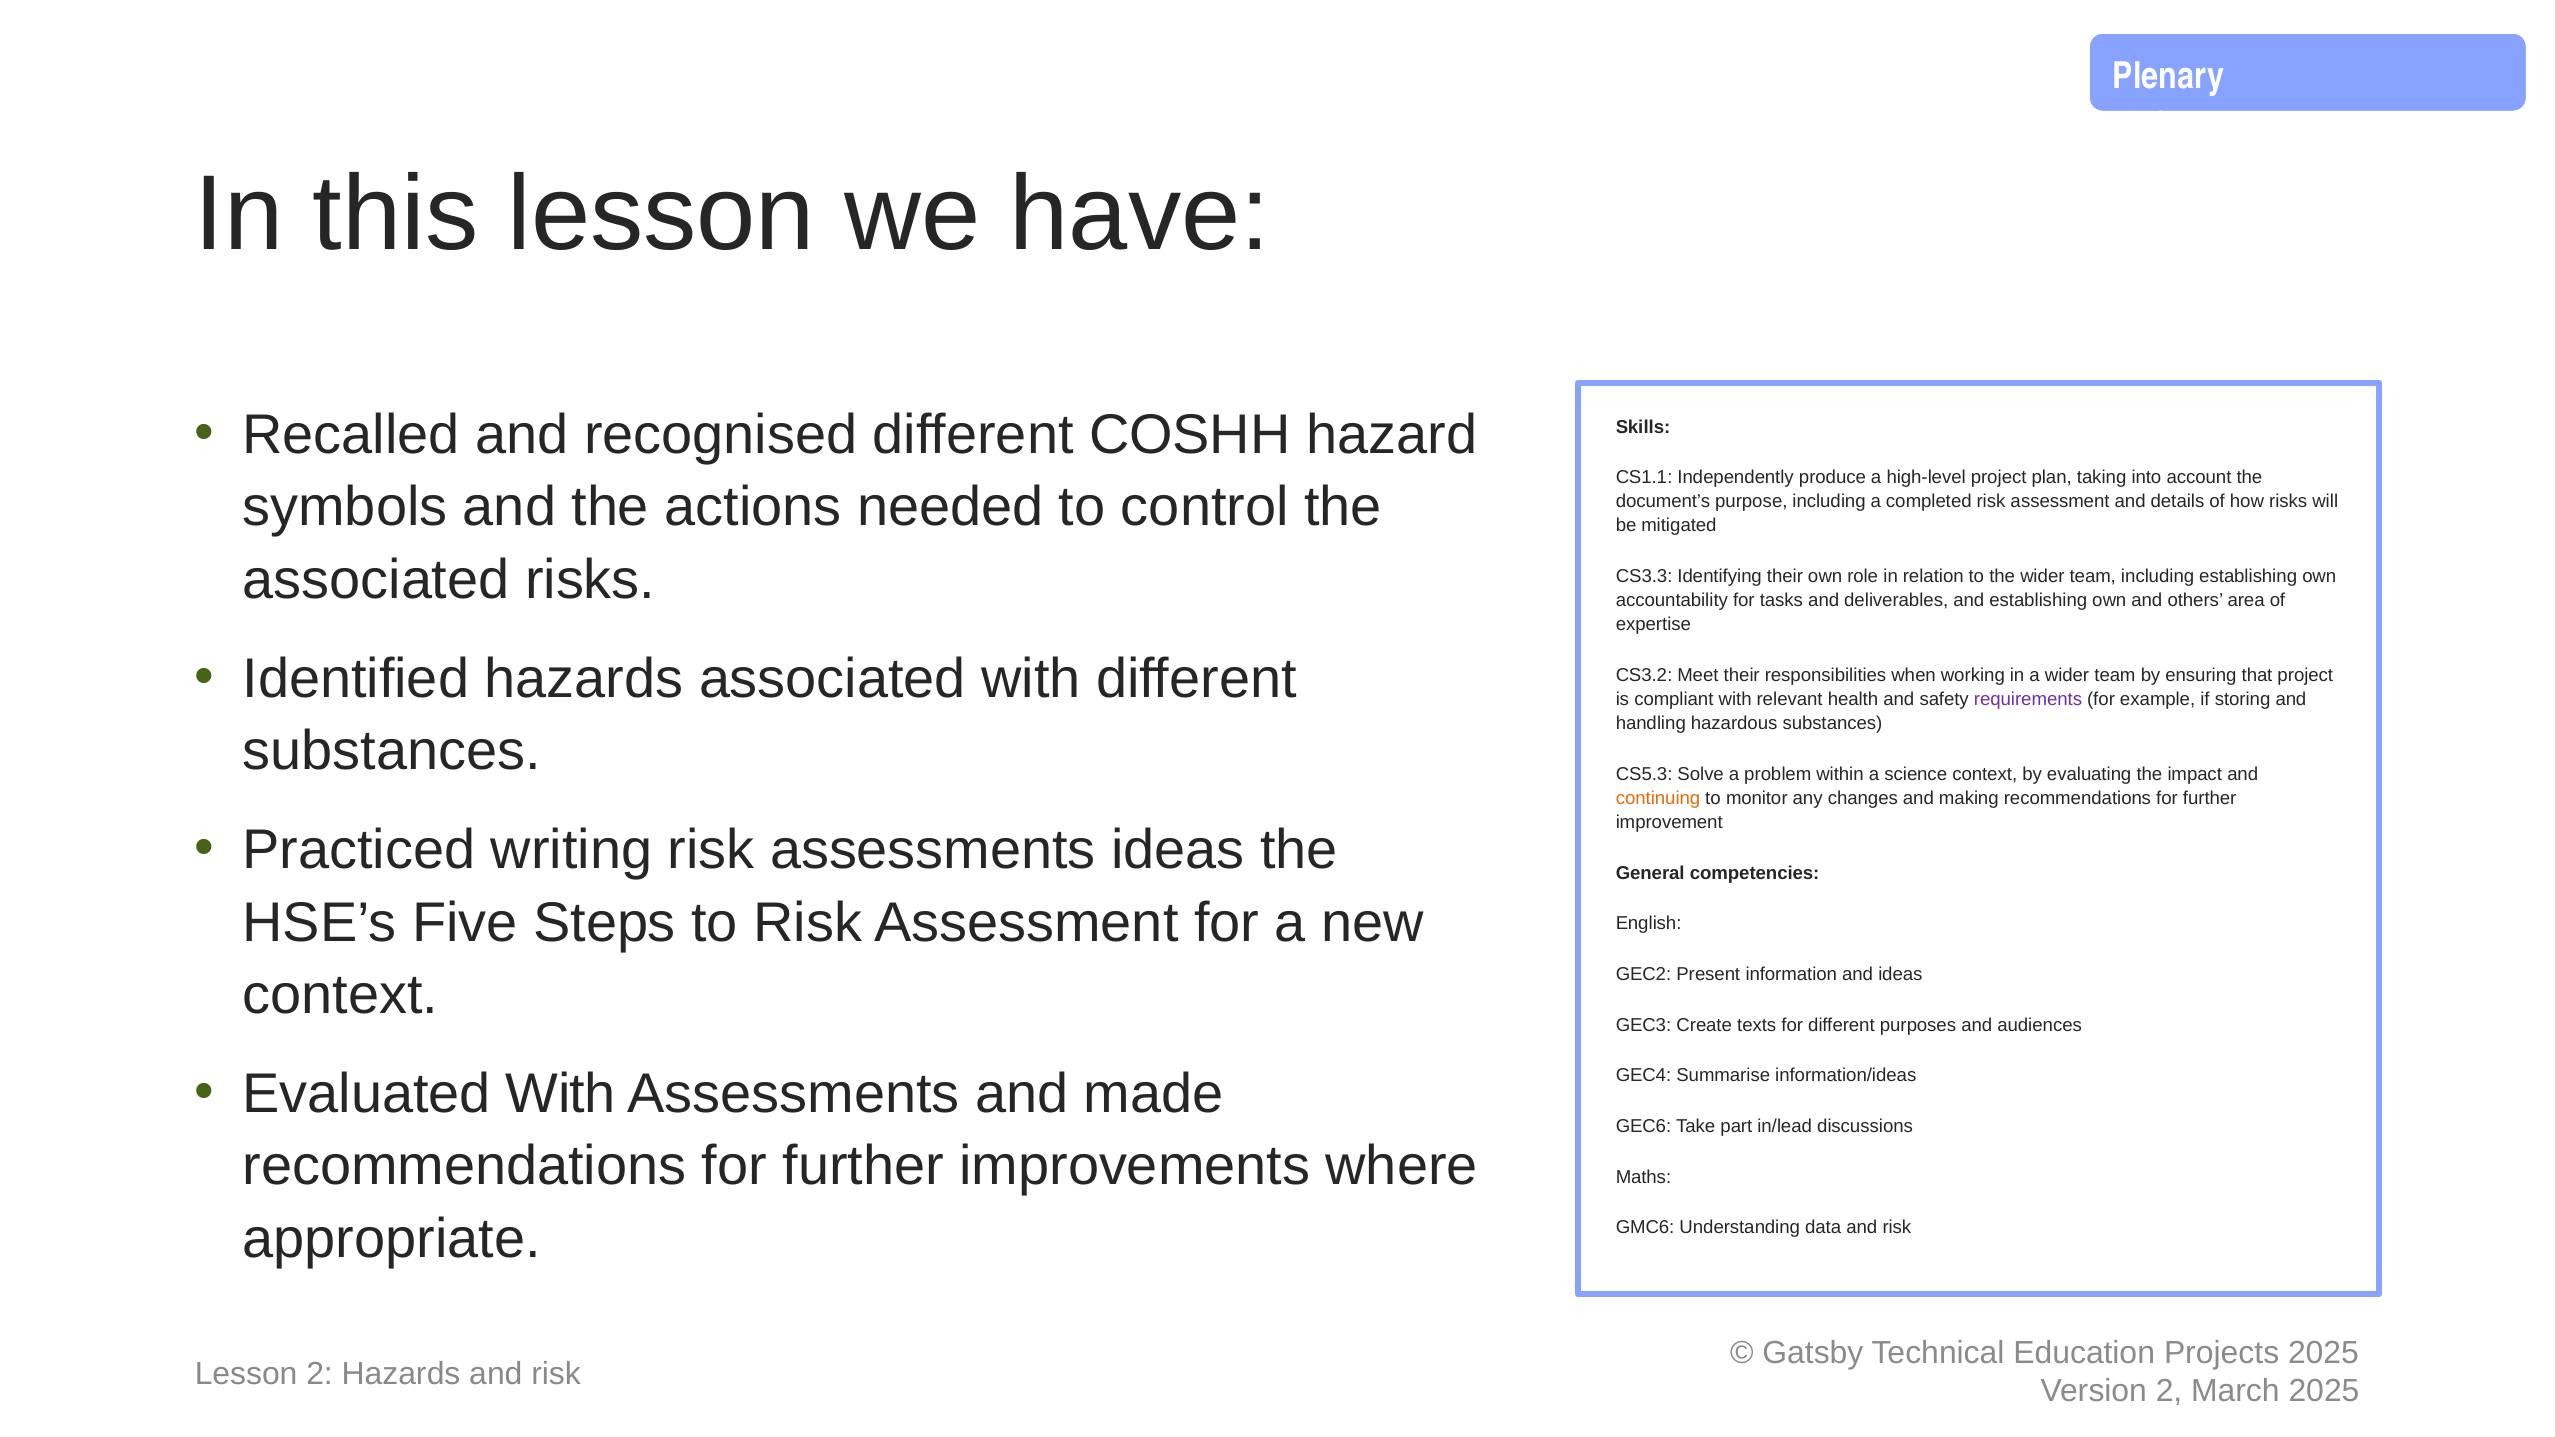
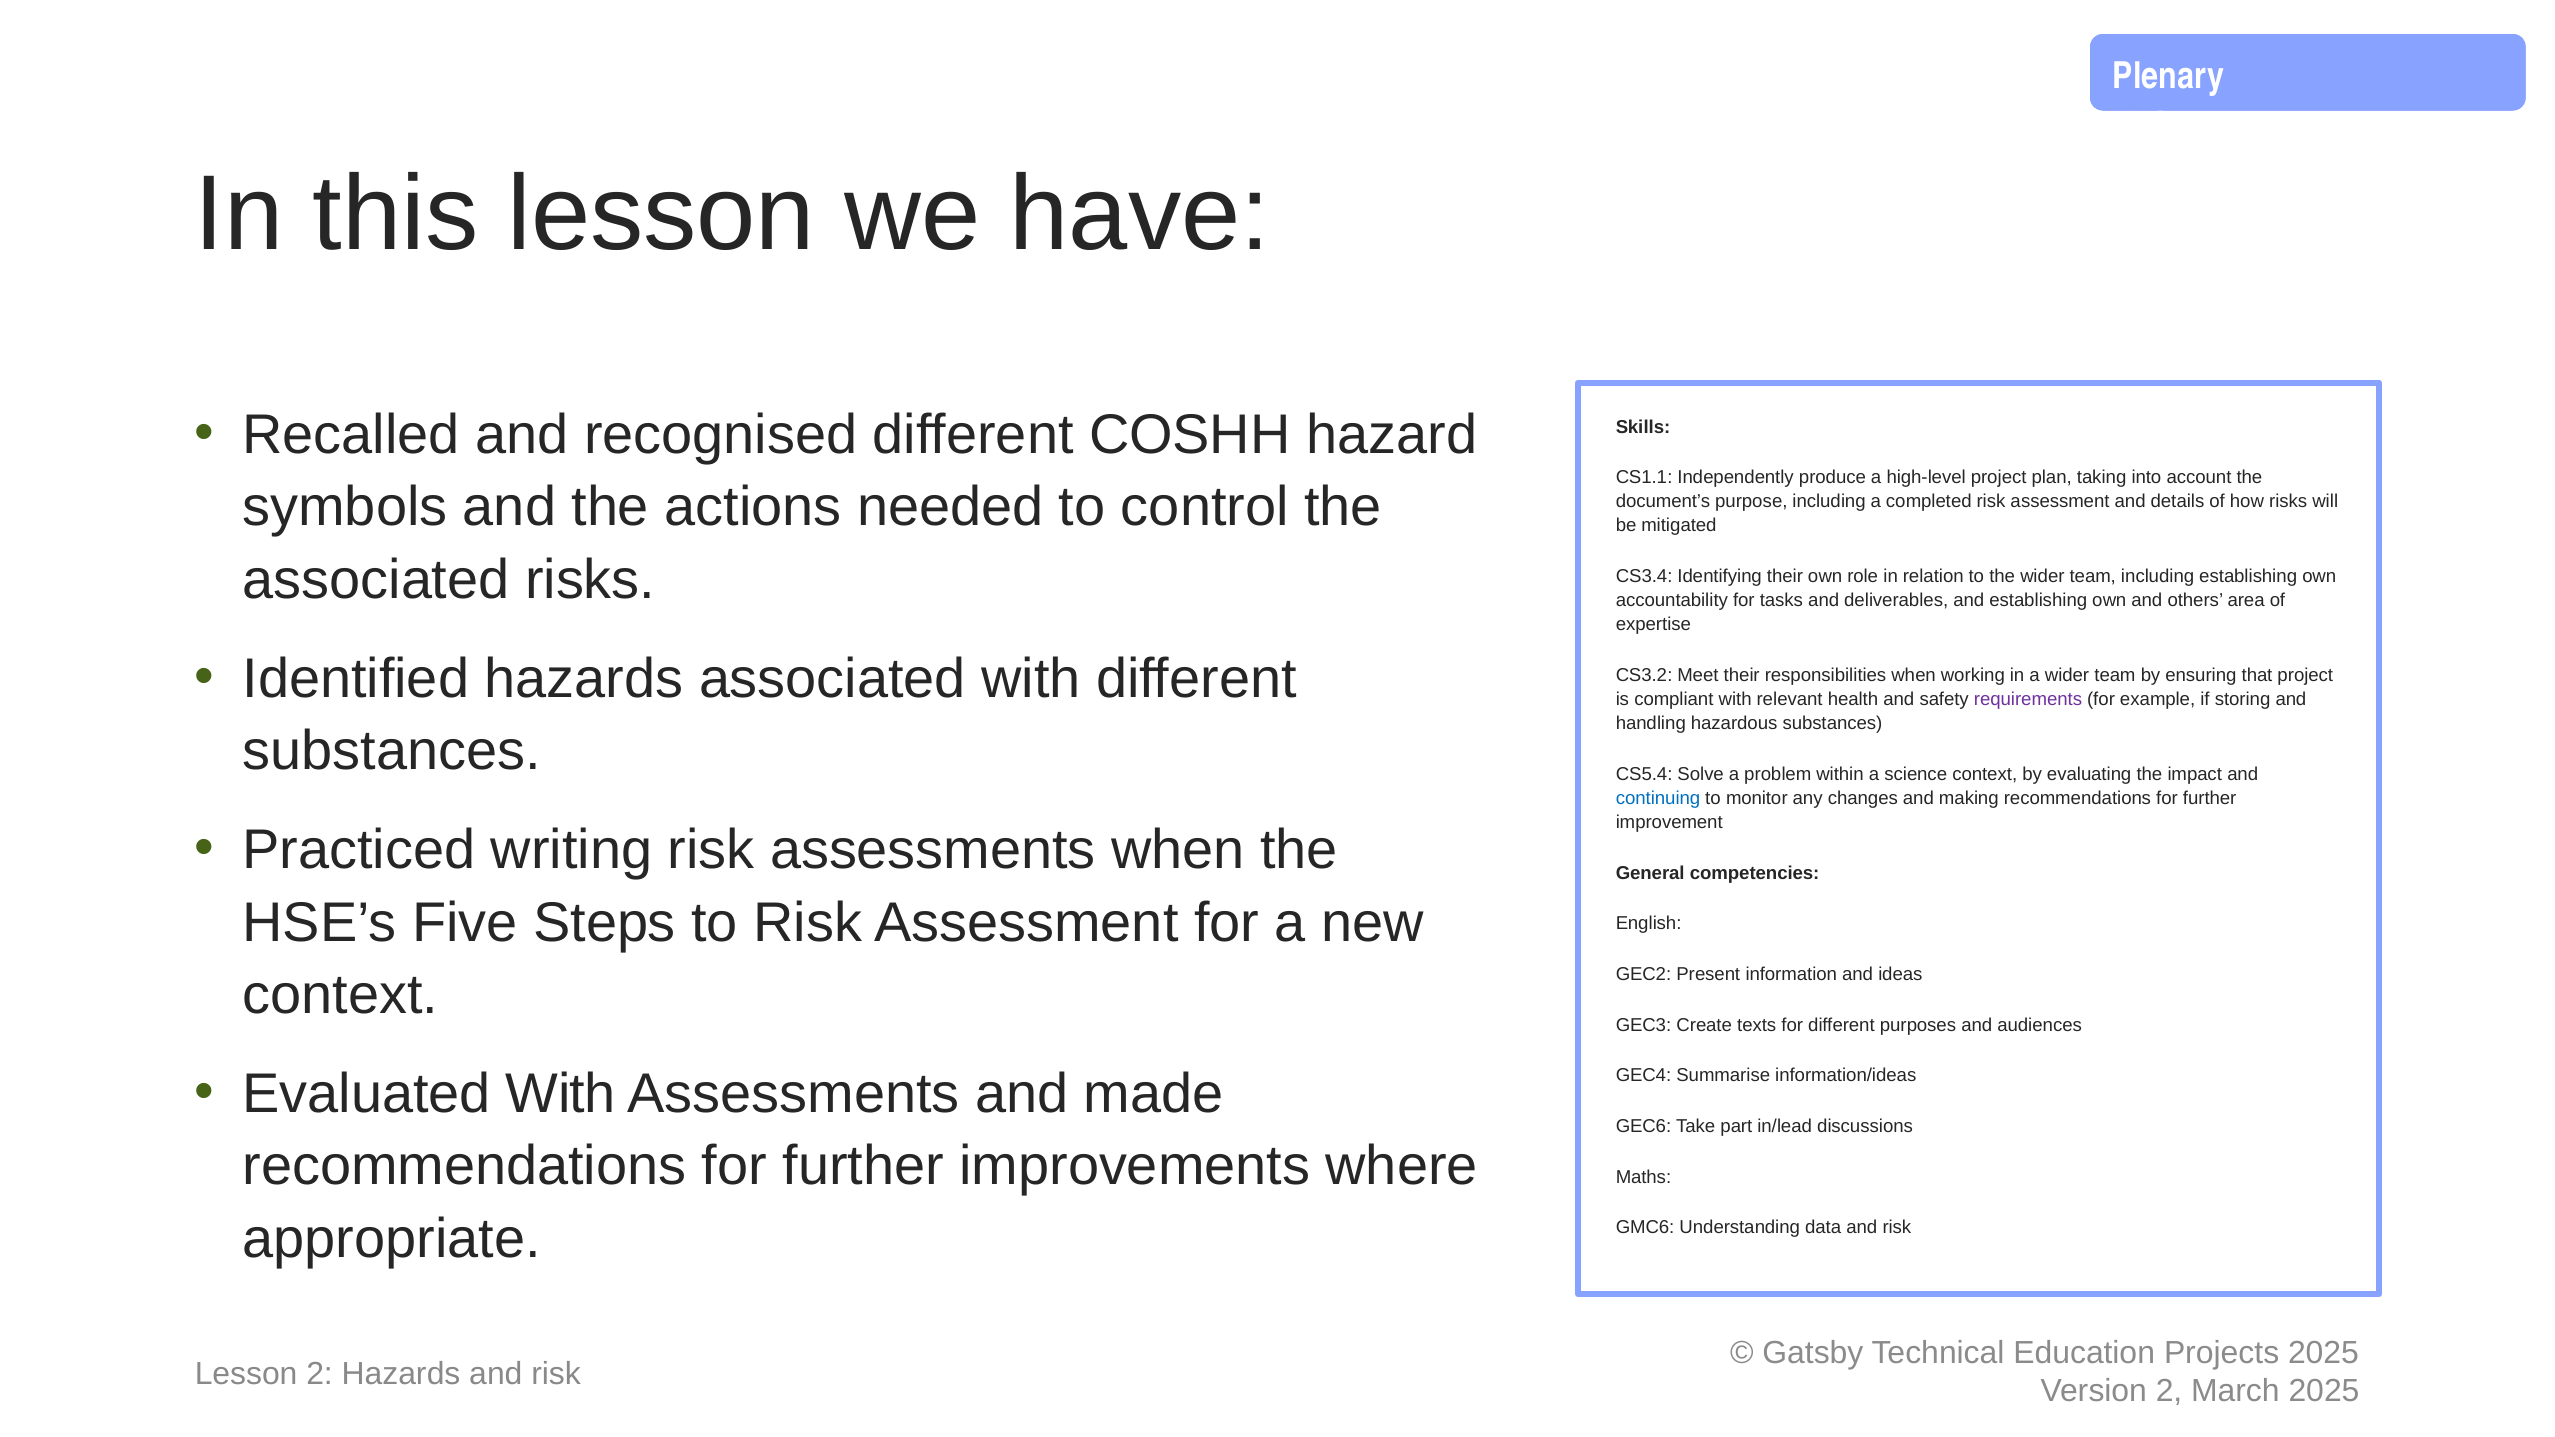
CS3.3: CS3.3 -> CS3.4 (1644, 576)
CS5.3: CS5.3 -> CS5.4 (1644, 774)
continuing colour: orange -> blue (1658, 798)
assessments ideas: ideas -> when (1178, 850)
